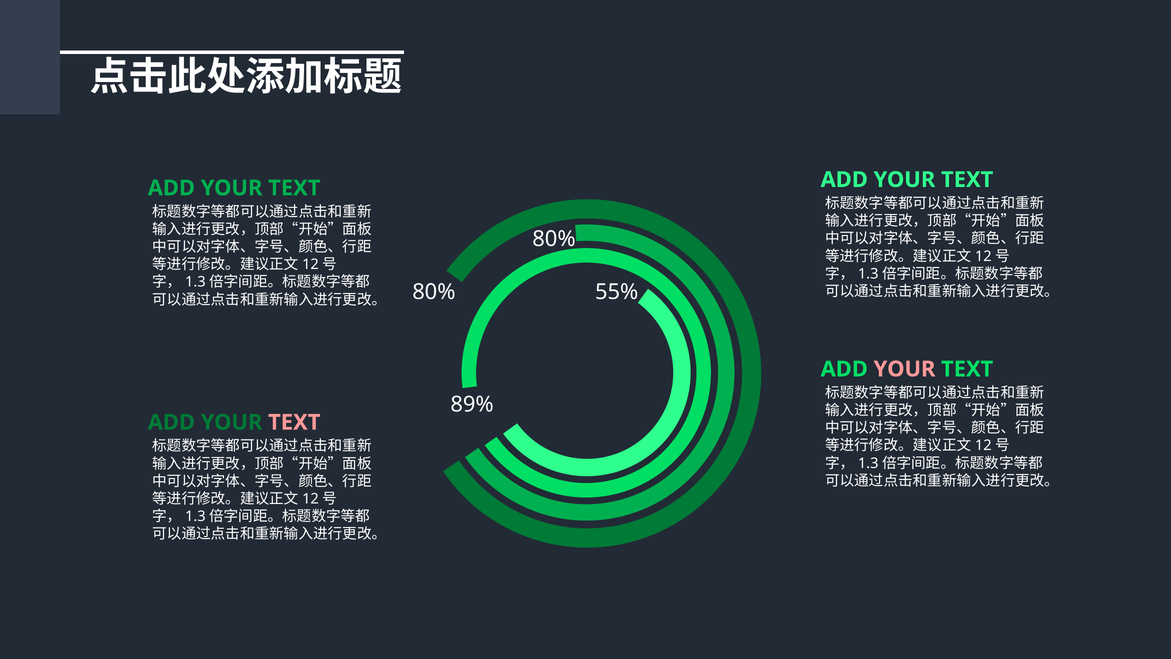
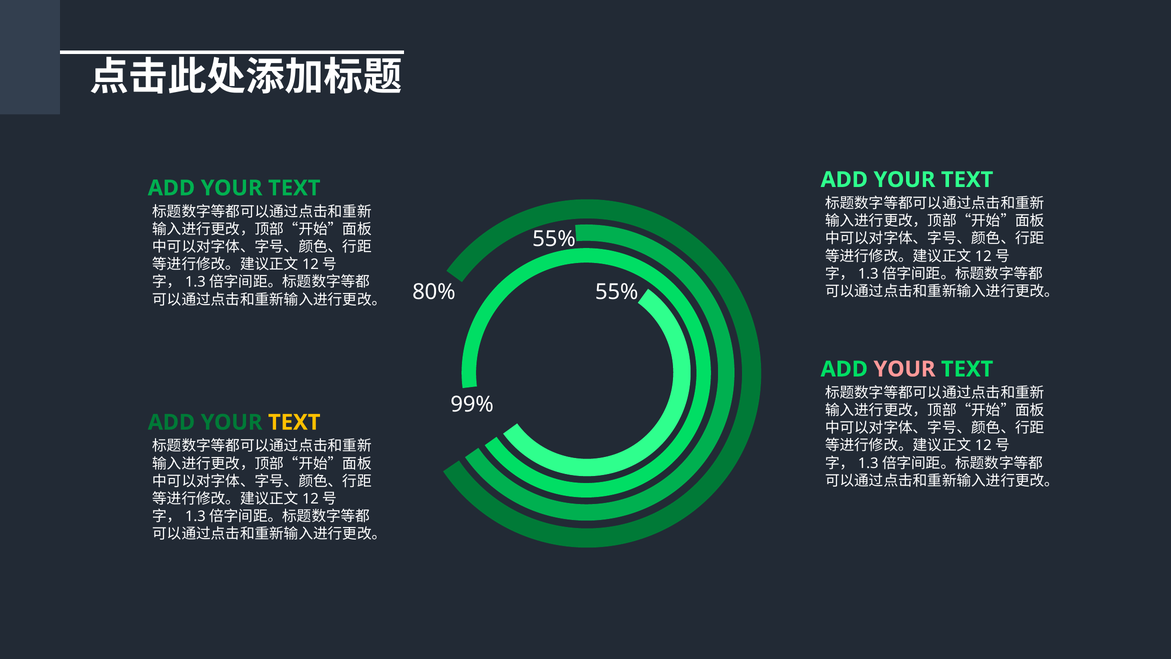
80%: 80% -> 55% (554, 239)
89%: 89% -> 99% (472, 404)
TEXT colour: pink -> yellow (294, 422)
